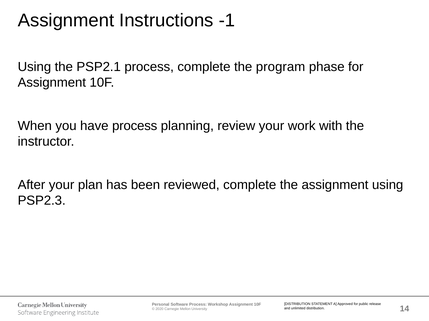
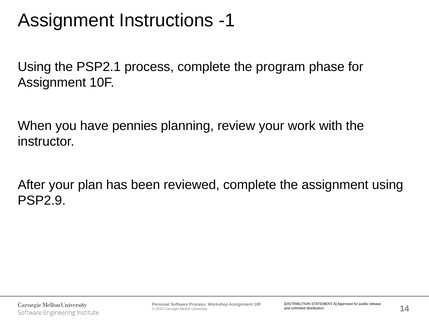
have process: process -> pennies (135, 126)
PSP2.3: PSP2.3 -> PSP2.9 (42, 201)
